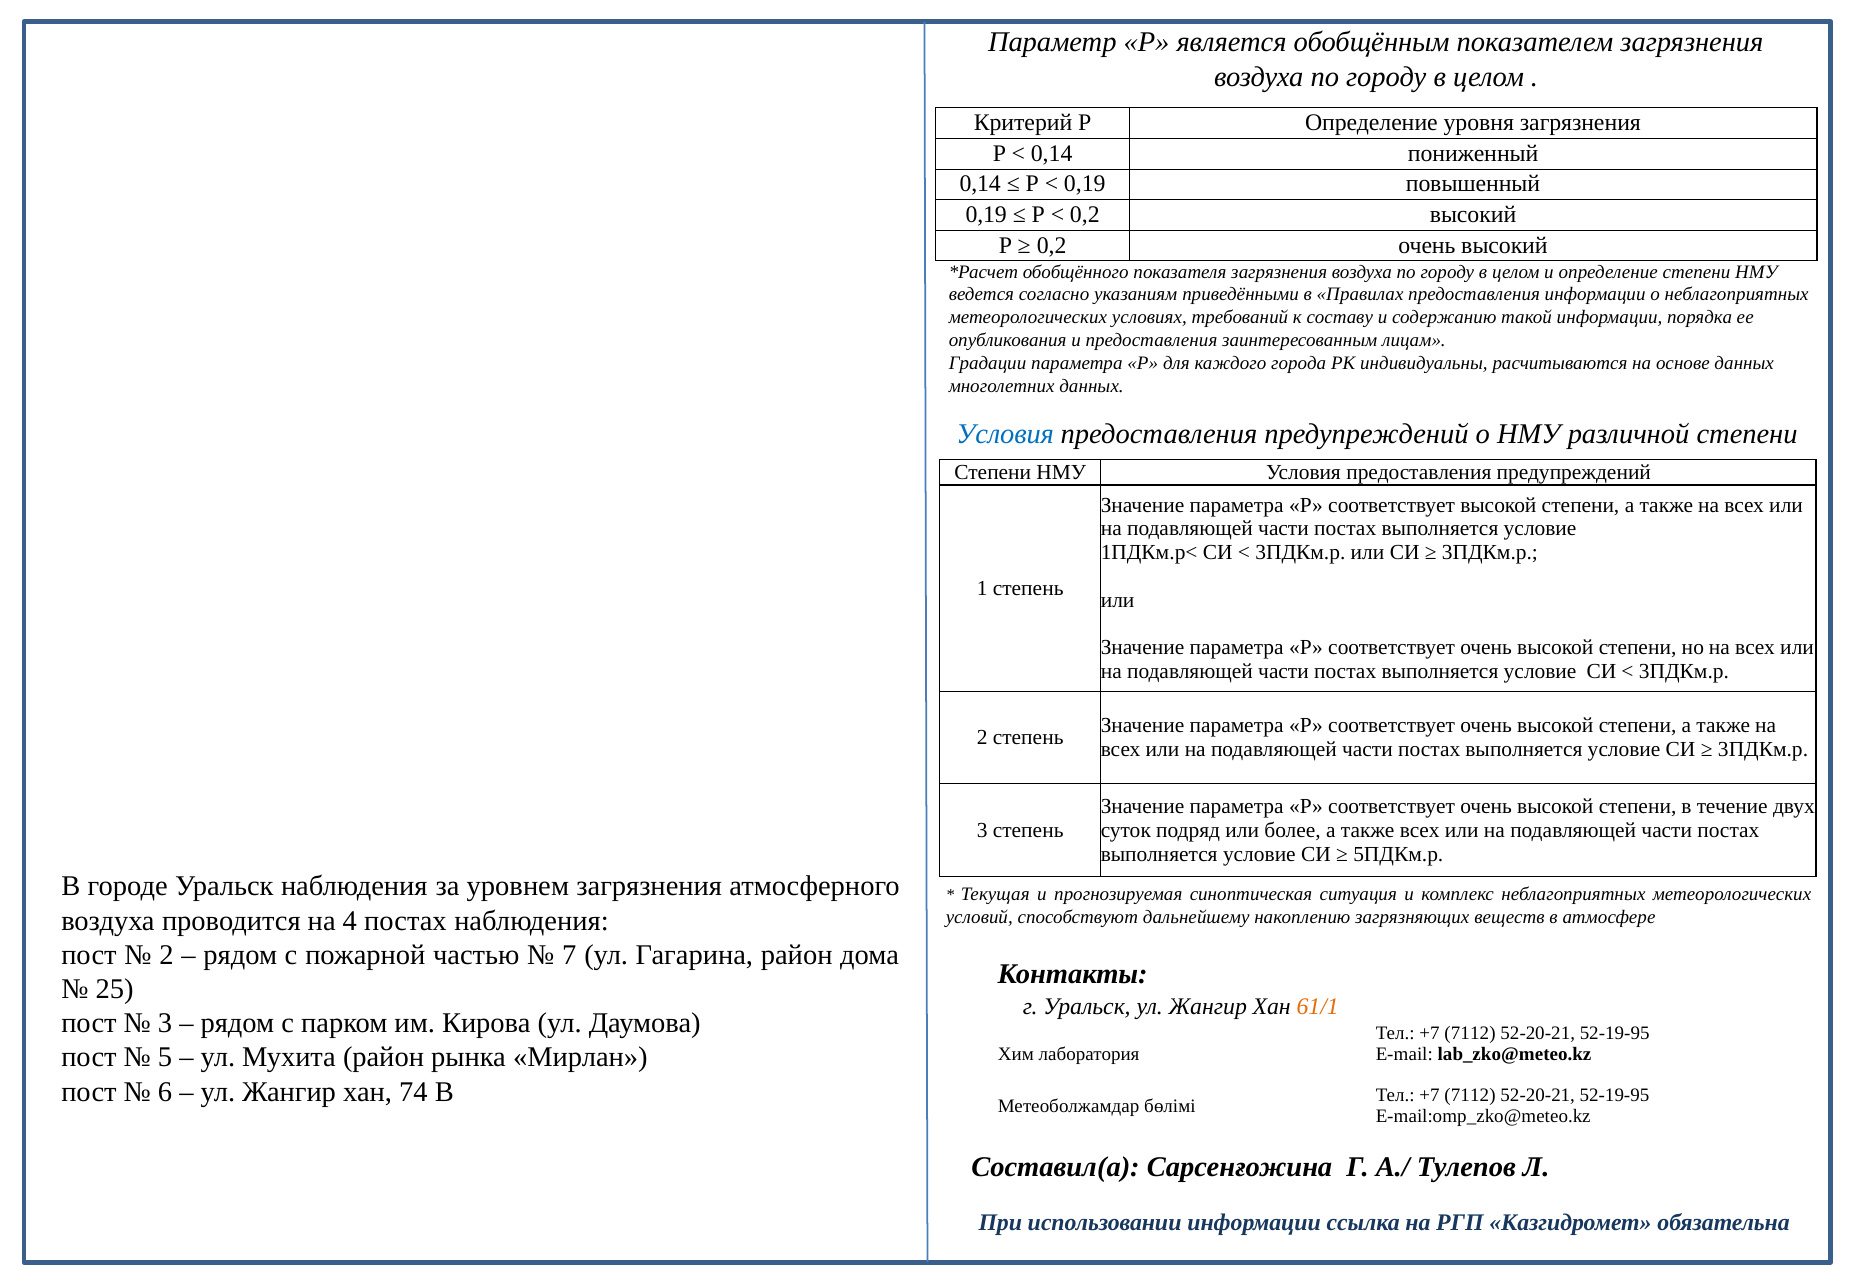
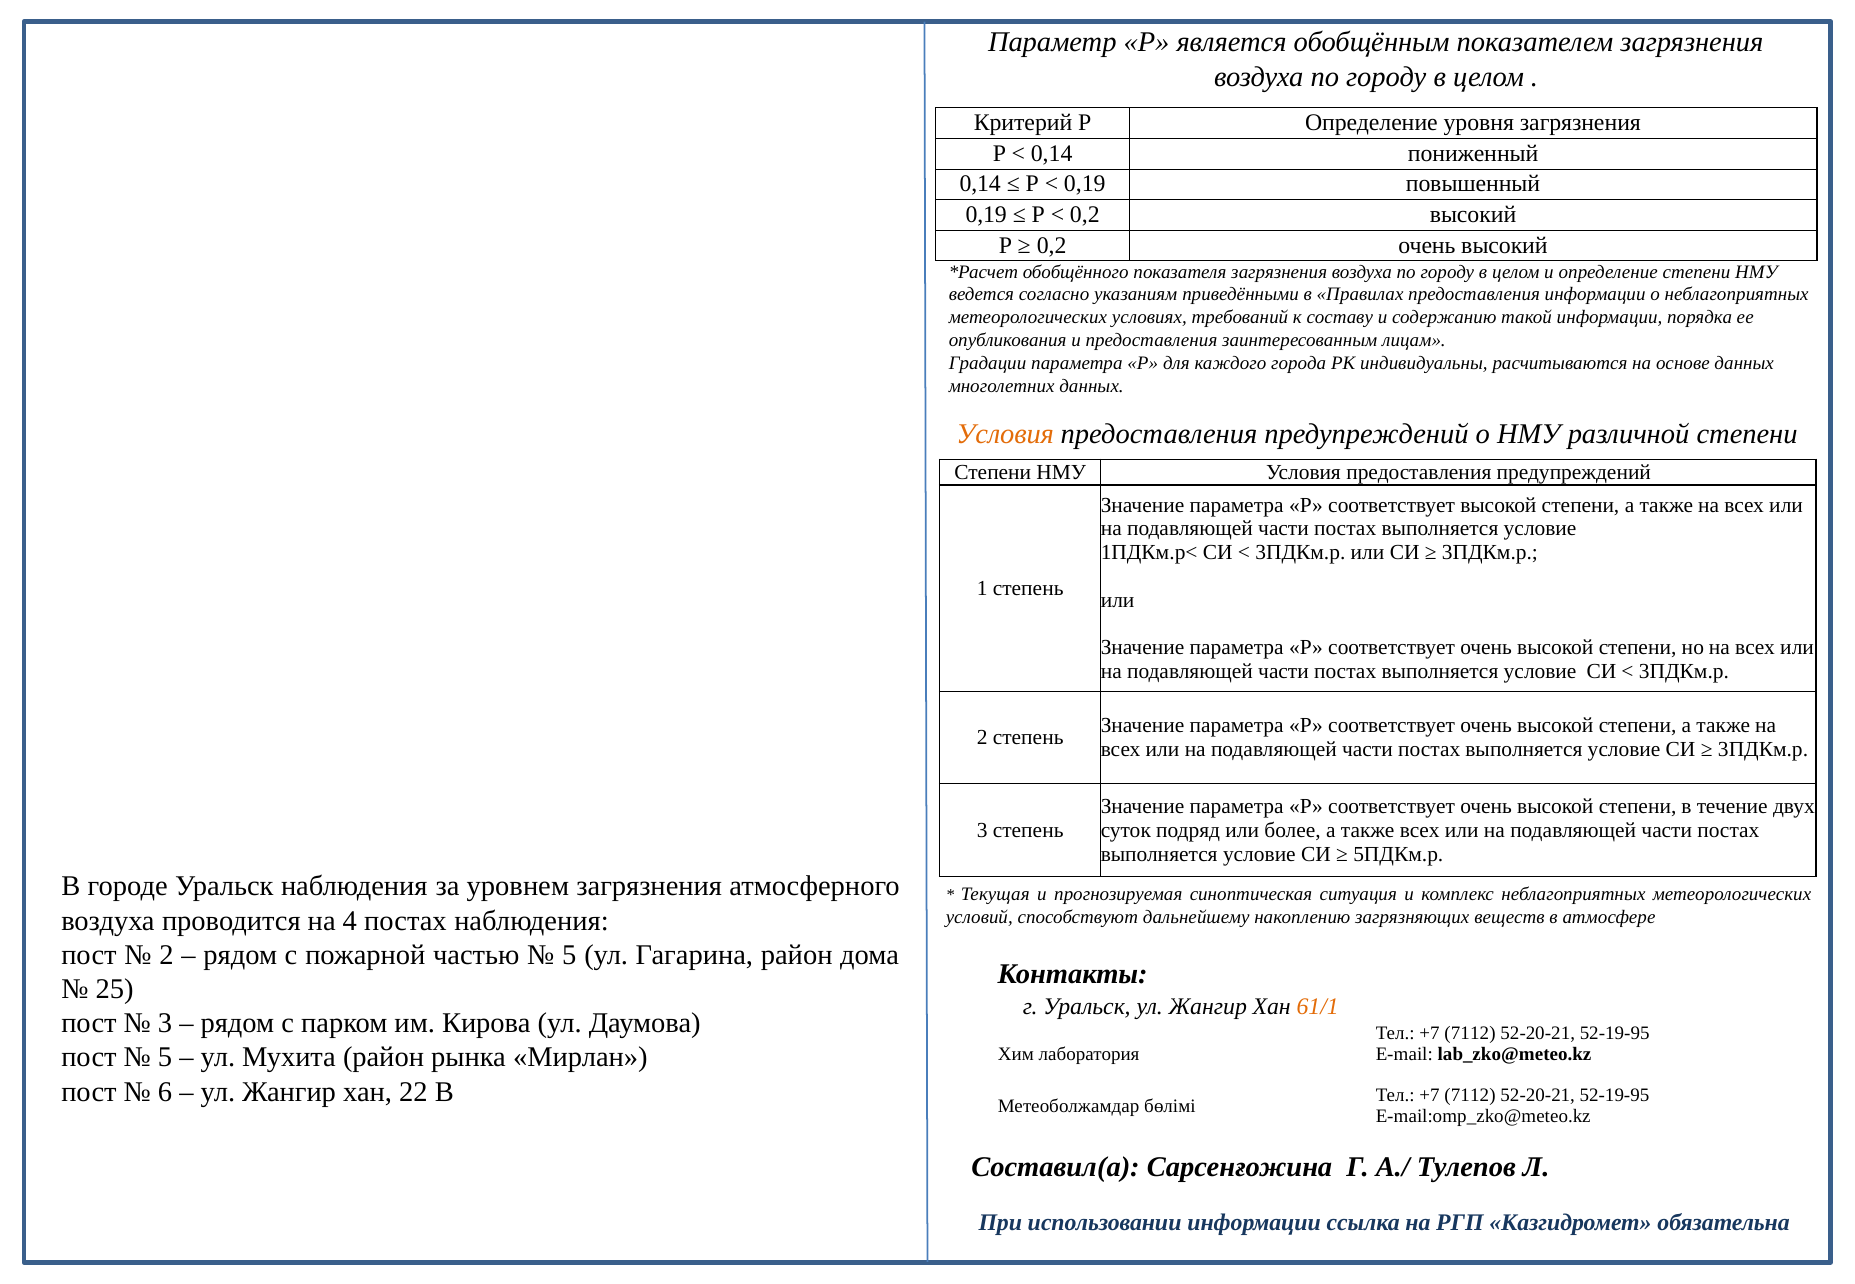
Условия colour: blue -> orange (1005, 434)
7: 7 -> 5 (569, 955)
74: 74 -> 22 (413, 1092)
